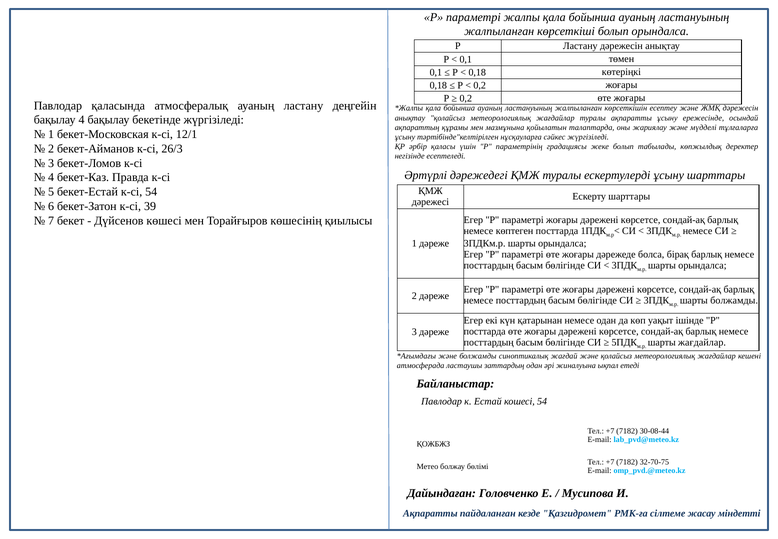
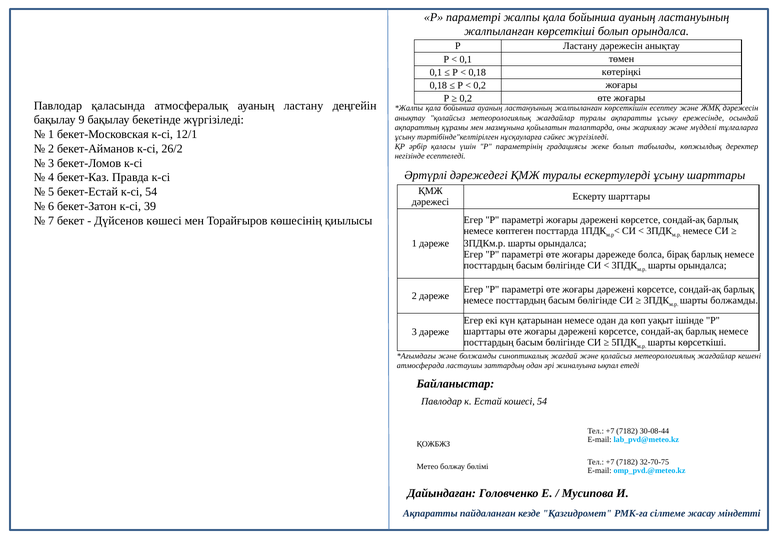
бақылау 4: 4 -> 9 (82, 120)
26/3: 26/3 -> 26/2 (172, 149)
посттарда: посттарда -> шарттары (485, 331)
шарты жағдайлар: жағдайлар -> көрсеткіші (702, 342)
